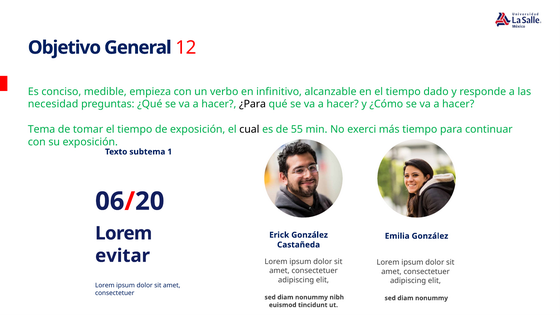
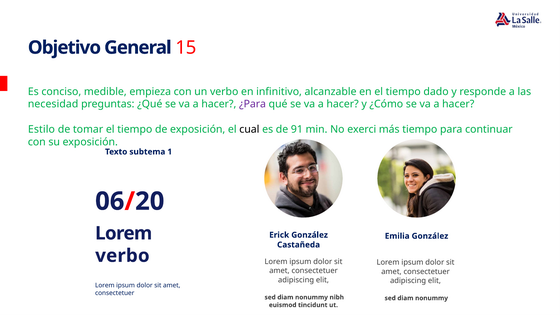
12: 12 -> 15 (186, 48)
¿Para colour: black -> purple (253, 104)
Tema: Tema -> Estilo (41, 129)
55: 55 -> 91 (297, 129)
evitar: evitar -> verbo (122, 256)
